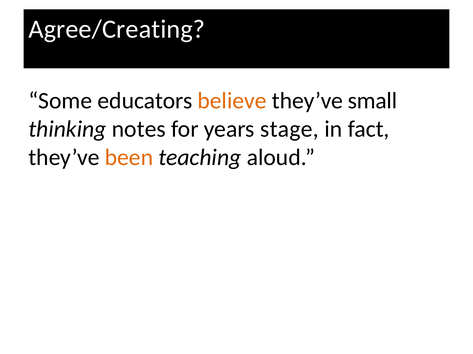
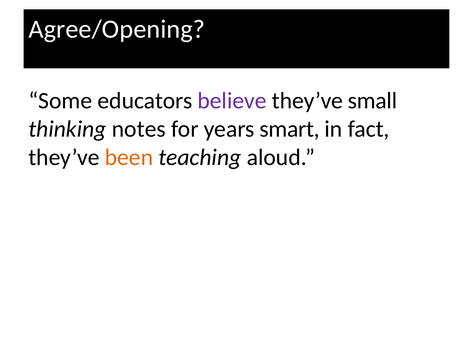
Agree/Creating: Agree/Creating -> Agree/Opening (117, 29)
believe colour: orange -> purple (232, 101)
stage: stage -> smart (290, 129)
